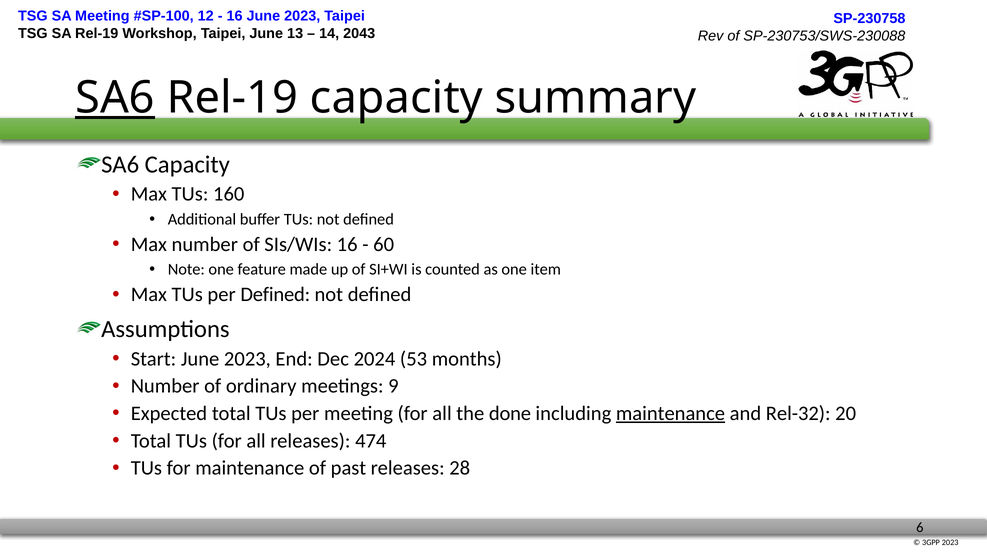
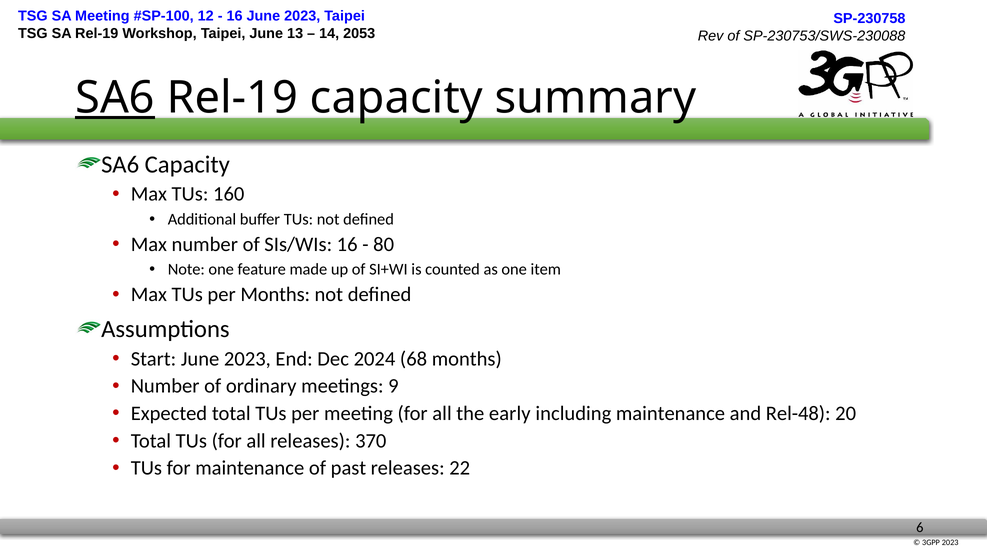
2043: 2043 -> 2053 (359, 33)
60: 60 -> 80 (384, 244)
per Defined: Defined -> Months (275, 295)
53: 53 -> 68 (414, 359)
done: done -> early (510, 414)
maintenance underline: present -> none (670, 414)
Rel-32: Rel-32 -> Rel-48 (798, 414)
474: 474 -> 370 (371, 441)
28: 28 -> 22 (460, 468)
